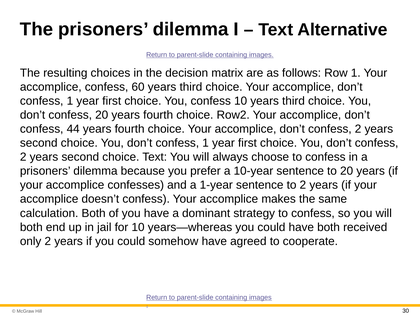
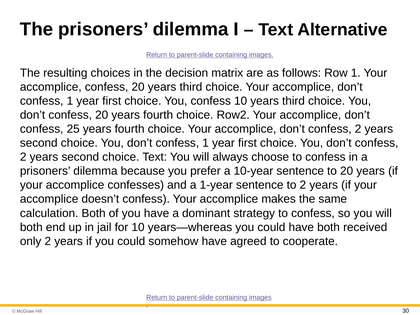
accomplice confess 60: 60 -> 20 (138, 87)
44: 44 -> 25 (73, 129)
